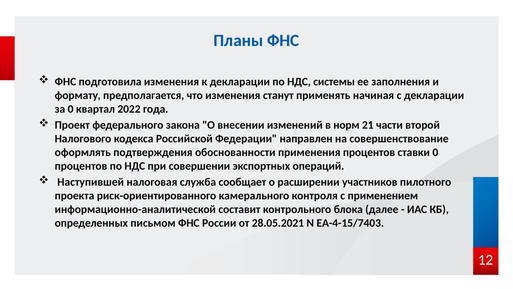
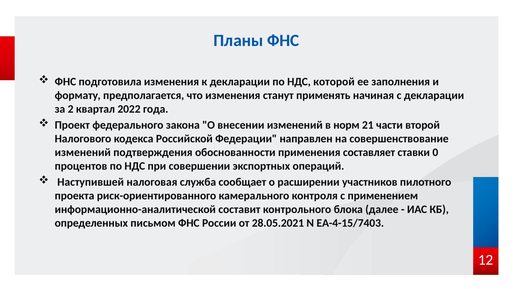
системы: системы -> которой (334, 81)
за 0: 0 -> 2 (71, 109)
оформлять: оформлять -> изменений (83, 152)
применения процентов: процентов -> составляет (369, 152)
